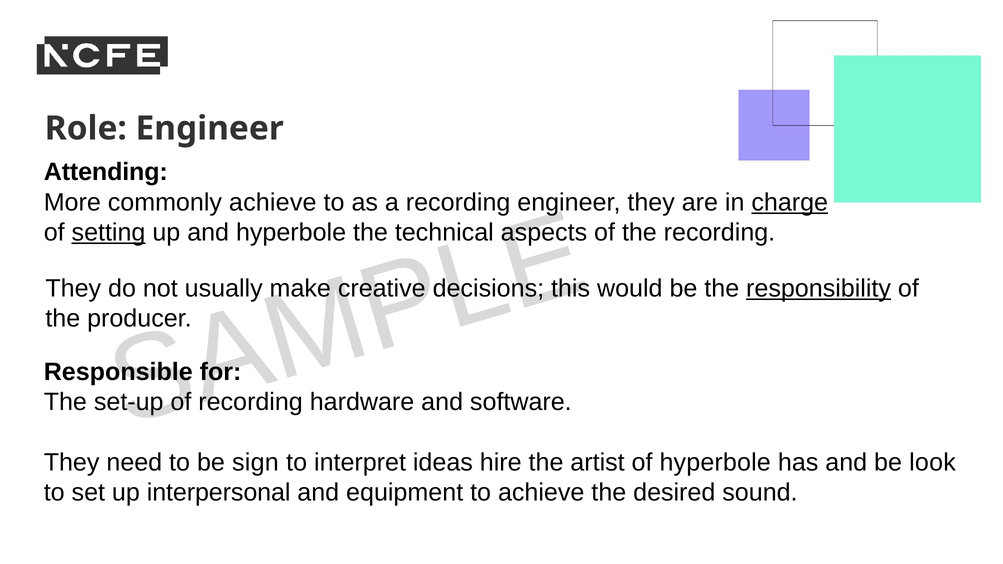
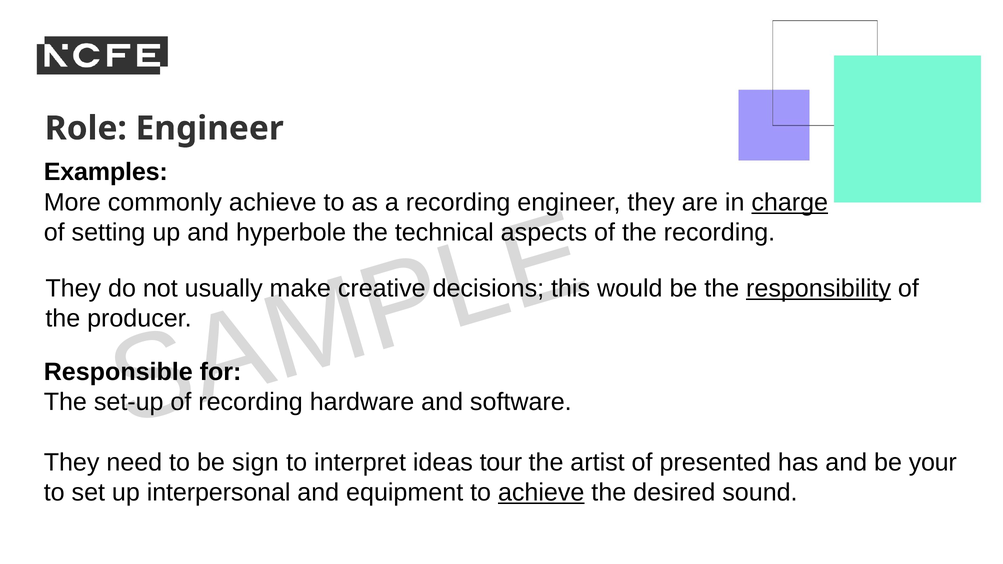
Attending: Attending -> Examples (106, 172)
setting underline: present -> none (109, 232)
hire: hire -> tour (501, 463)
of hyperbole: hyperbole -> presented (715, 463)
look: look -> your (933, 463)
achieve underline: none -> present (541, 493)
